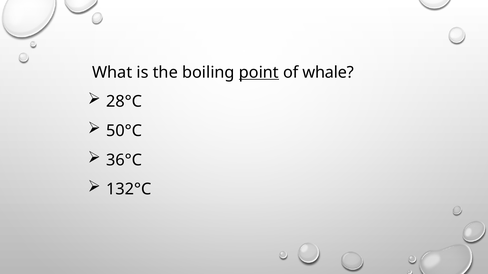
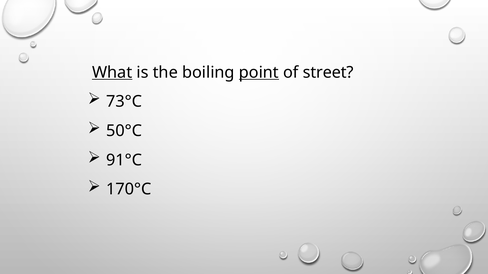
What underline: none -> present (112, 72)
whale: whale -> street (328, 72)
28°C: 28°C -> 73°C (124, 102)
36°C: 36°C -> 91°C (124, 160)
132°C: 132°C -> 170°C (129, 190)
